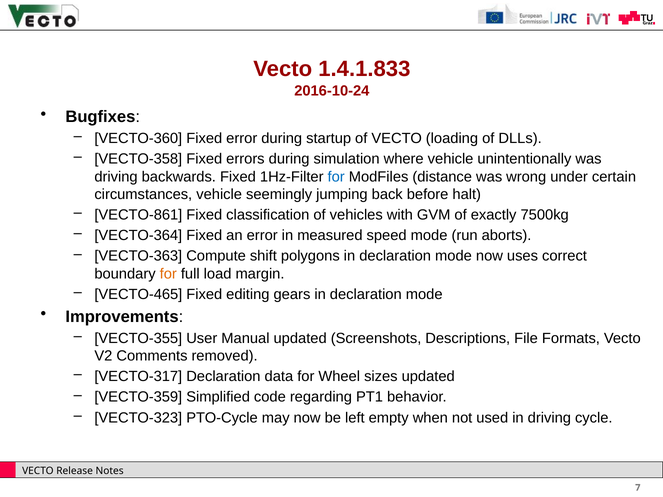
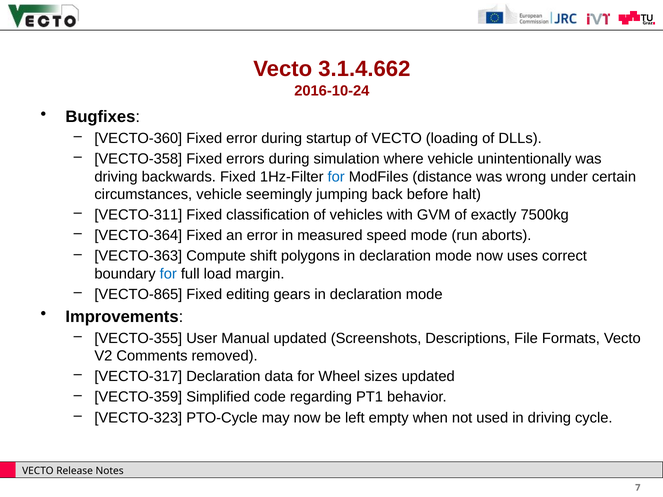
1.4.1.833: 1.4.1.833 -> 3.1.4.662 (364, 69)
VECTO-861: VECTO-861 -> VECTO-311 (138, 215)
for colour: orange -> blue (168, 274)
VECTO-465: VECTO-465 -> VECTO-865 (138, 295)
